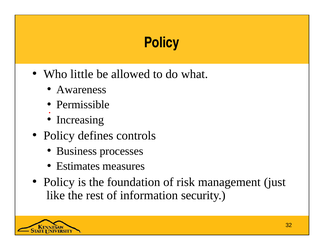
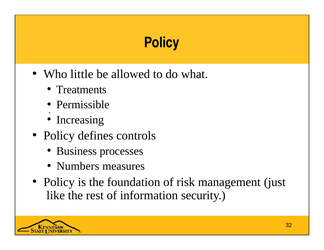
Awareness: Awareness -> Treatments (81, 90)
Estimates: Estimates -> Numbers (78, 166)
